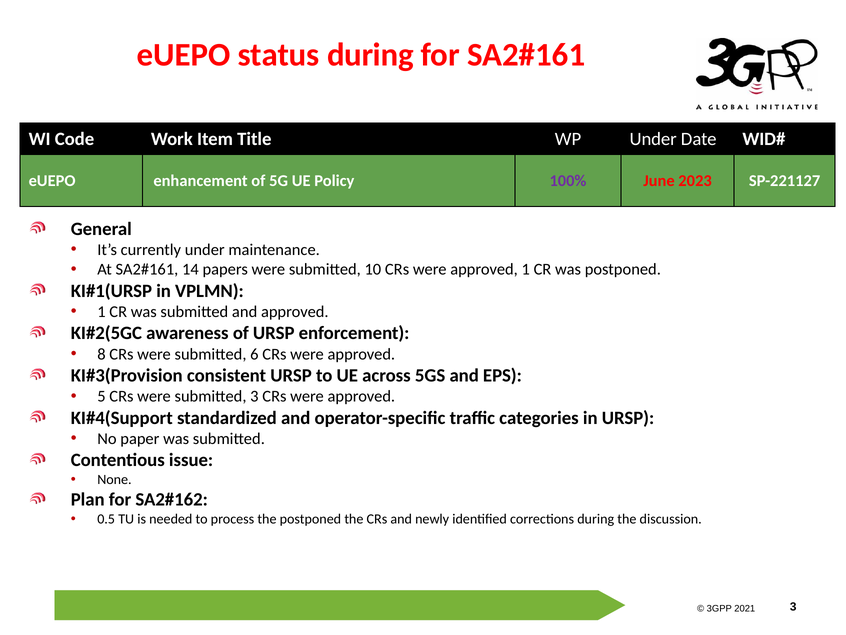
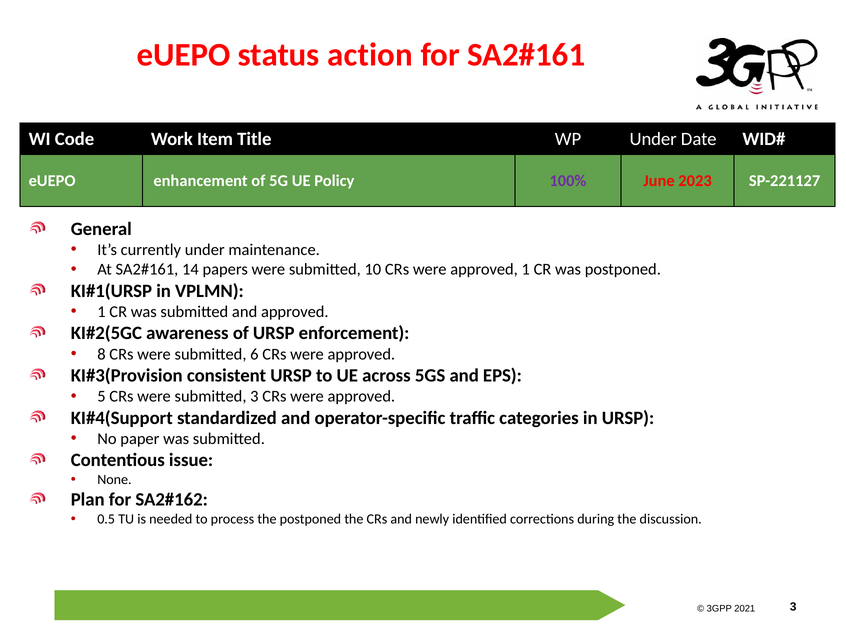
status during: during -> action (370, 55)
